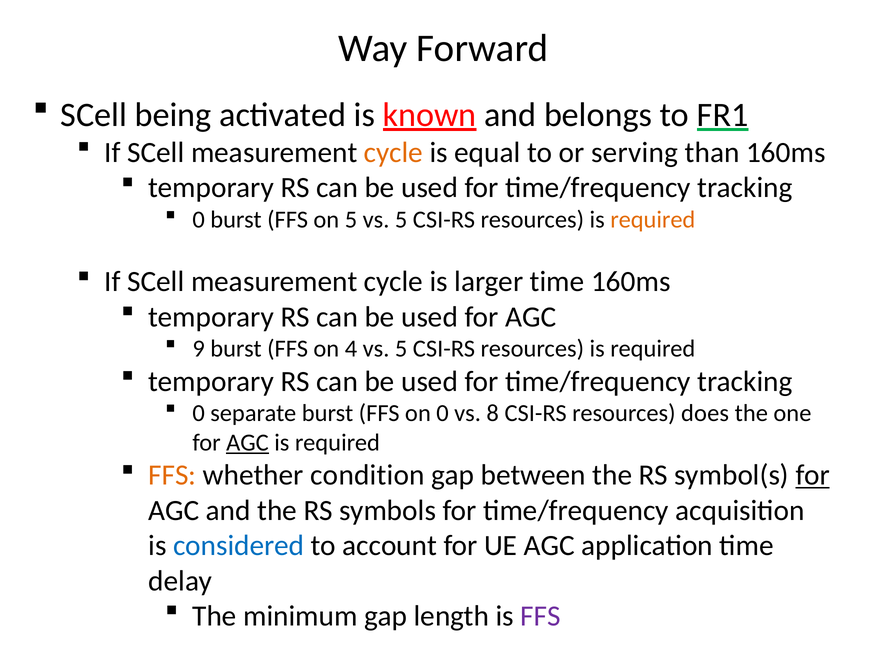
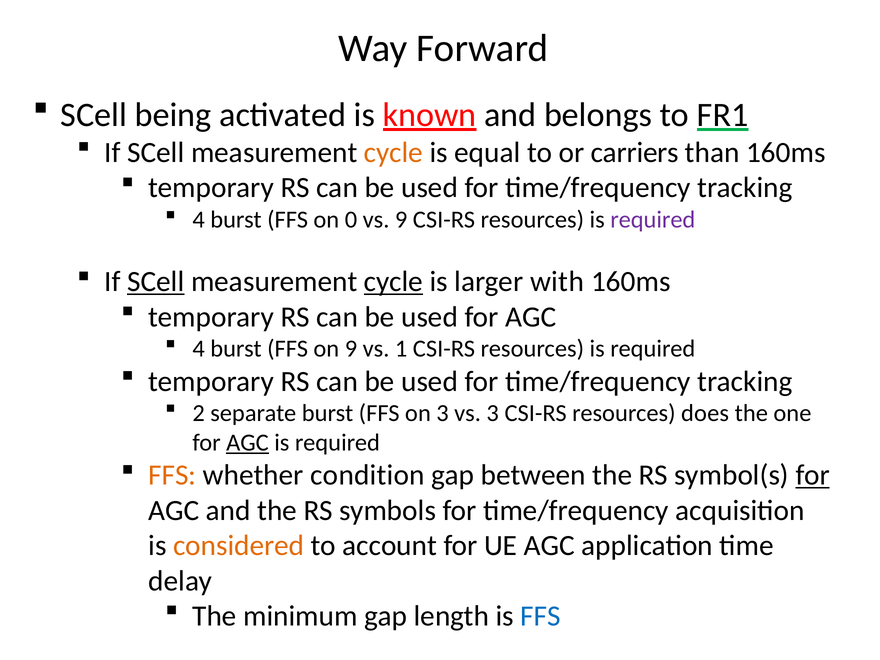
serving: serving -> carriers (635, 153)
0: 0 -> 4 (199, 220)
on 5: 5 -> 0 (351, 220)
5: 5 -> 9 (401, 220)
required colour: orange -> purple (653, 220)
SCell underline: none -> present (156, 282)
cycle underline: none -> present (393, 282)
larger time: time -> with (557, 282)
9: 9 -> 4 (199, 349)
on 4: 4 -> 9 (351, 349)
5: 5 -> 1 (401, 349)
0: 0 -> 2 (199, 413)
on 0: 0 -> 3 (443, 413)
vs 8: 8 -> 3 (493, 413)
considered colour: blue -> orange (239, 546)
FFS colour: purple -> blue (540, 616)
